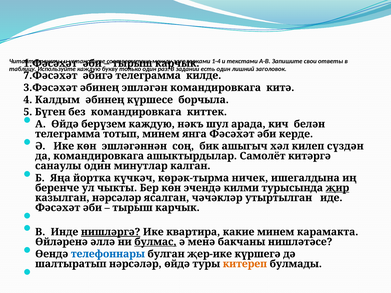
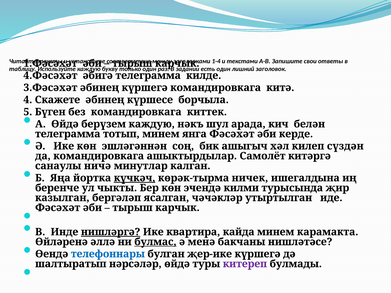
7.Фәсәхәт: 7.Фәсәхәт -> 4.Фәсәхәт (50, 76)
әбинең эшләгән: эшләгән -> күршегә (145, 88)
Калдым: Калдым -> Скажете (57, 100)
санаулы один: один -> ничә (98, 166)
күчкәч underline: none -> present (135, 178)
җир underline: present -> none (337, 188)
казылган нәрсәләр: нәрсәләр -> бергәләп (117, 198)
какие: какие -> кайда (239, 232)
китереп colour: orange -> purple (245, 264)
